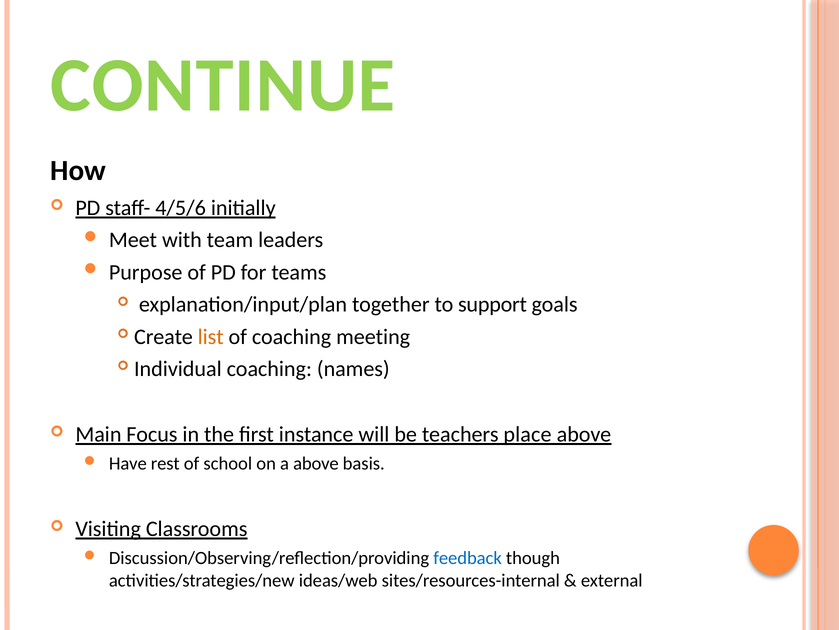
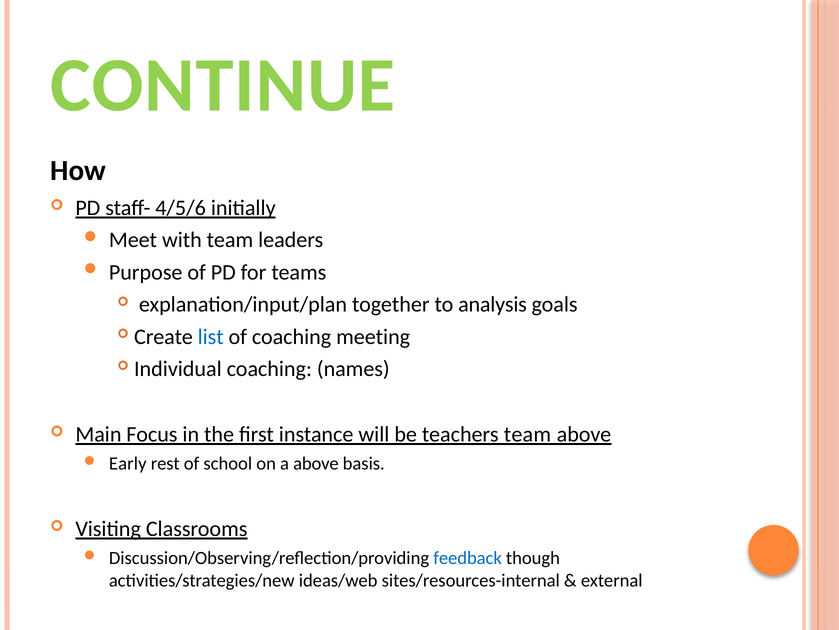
support: support -> analysis (493, 304)
list colour: orange -> blue (211, 336)
teachers place: place -> team (527, 434)
Have: Have -> Early (128, 463)
